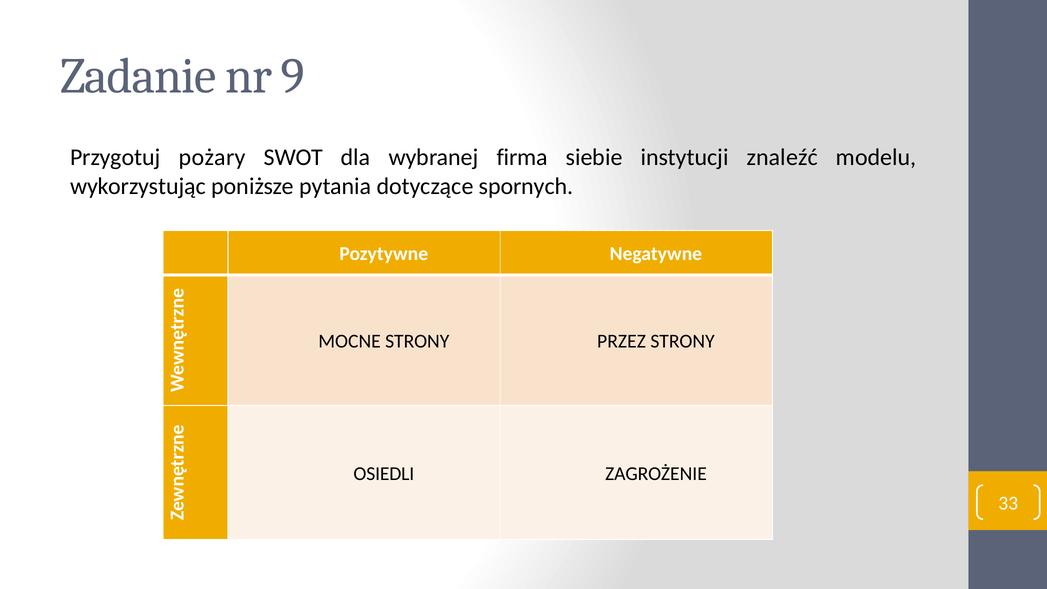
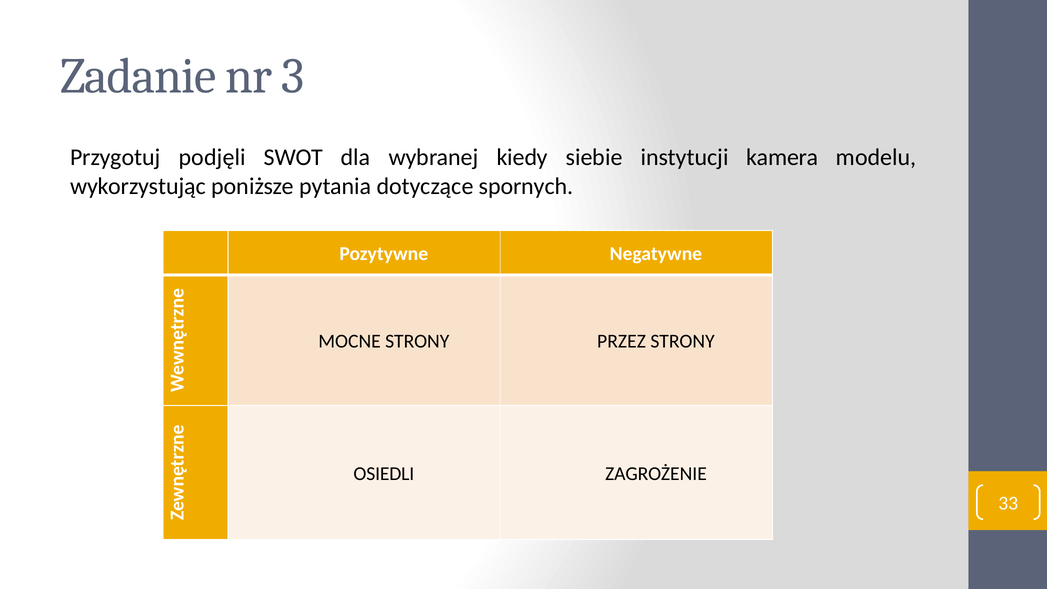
9: 9 -> 3 (293, 76)
pożary: pożary -> podjęli (212, 157)
firma: firma -> kiedy (522, 157)
znaleźć: znaleźć -> kamera (782, 157)
